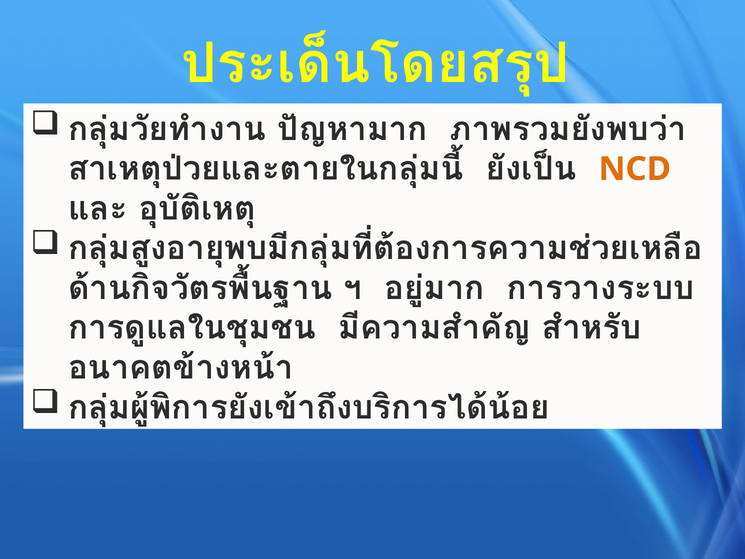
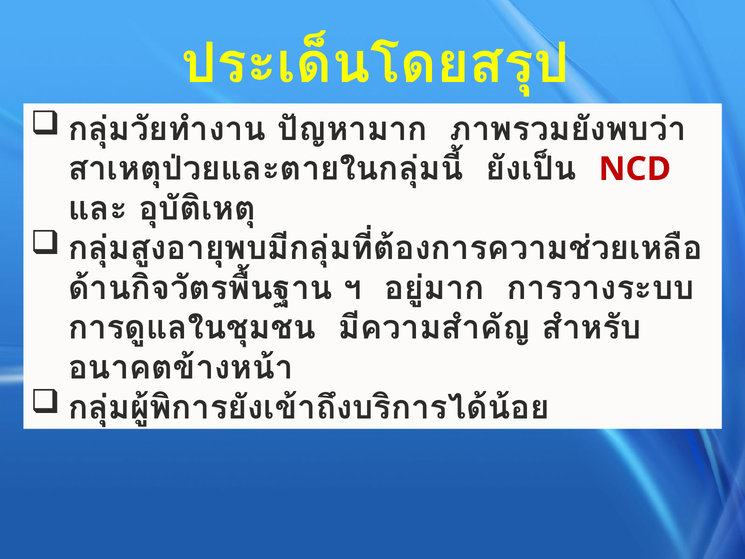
NCD colour: orange -> red (635, 169)
